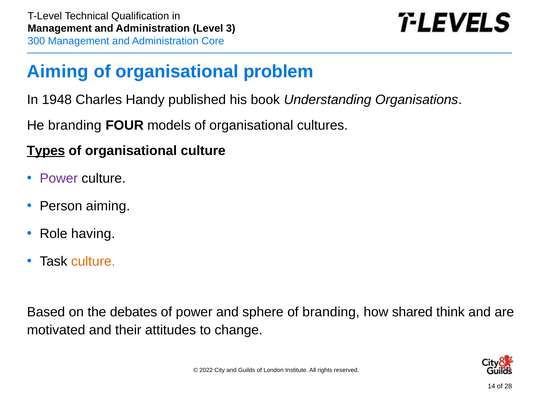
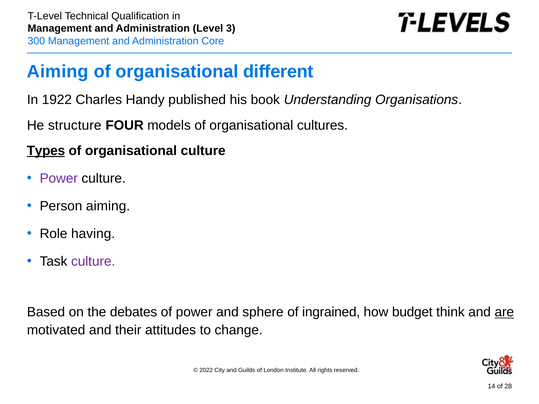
problem: problem -> different (278, 71)
1948: 1948 -> 1922 (57, 100)
He branding: branding -> structure (75, 125)
culture colour: orange -> purple (93, 262)
of branding: branding -> ingrained (331, 312)
shared: shared -> budget (412, 312)
are underline: none -> present (504, 312)
